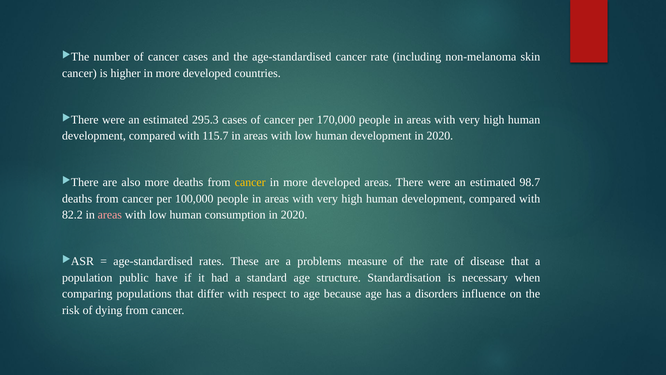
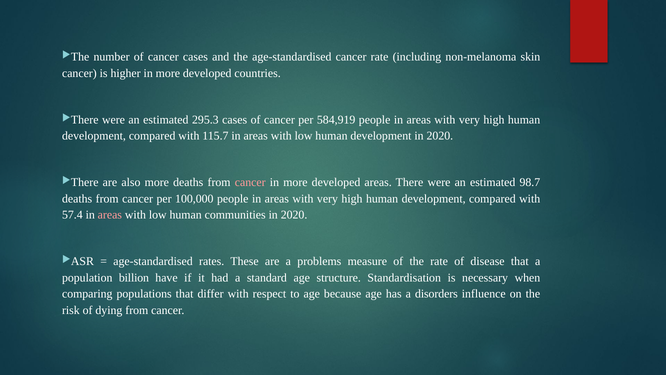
170,000: 170,000 -> 584,919 (336, 120)
cancer colour: yellow -> pink (250, 182)
82.2: 82.2 -> 57.4 (72, 215)
consumption: consumption -> communities (235, 215)
public: public -> billion (134, 278)
